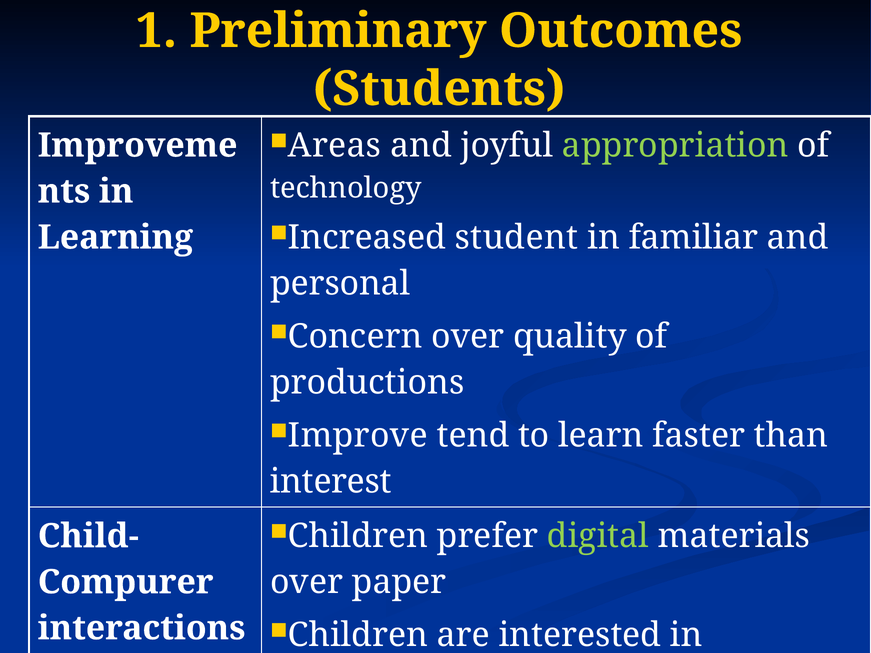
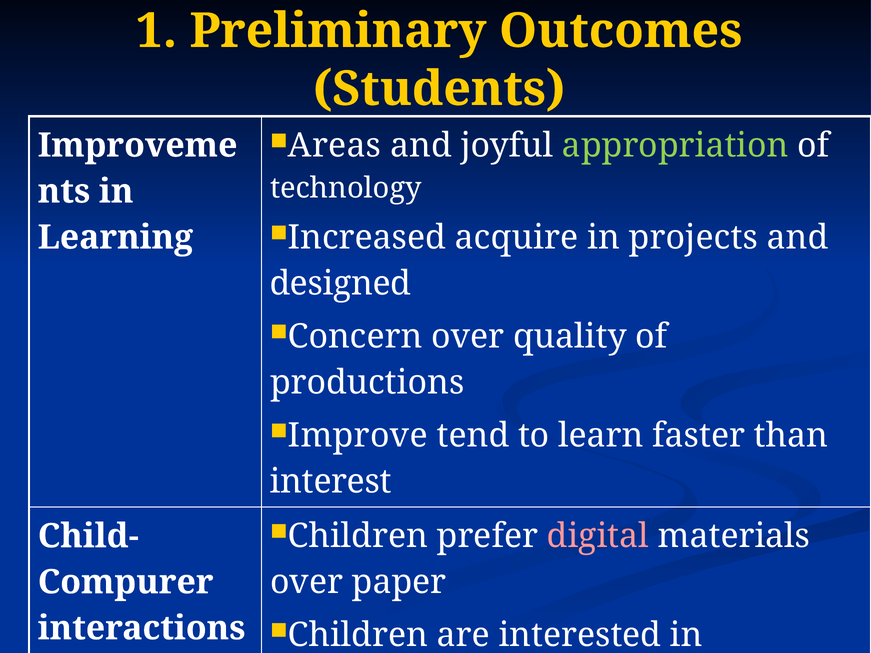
student: student -> acquire (517, 238)
familiar: familiar -> projects (693, 238)
personal: personal -> designed (340, 284)
digital colour: light green -> pink (598, 536)
